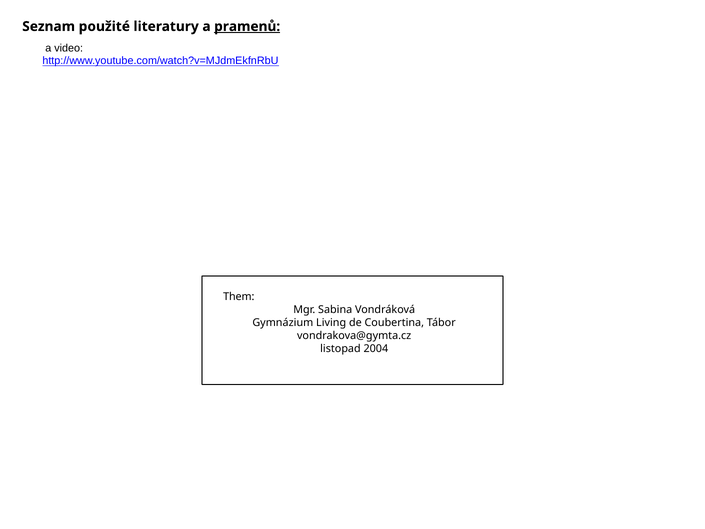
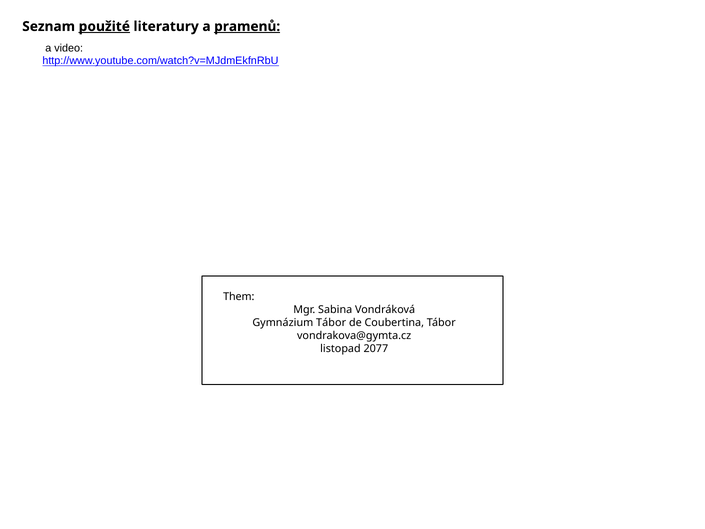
použité underline: none -> present (104, 26)
Gymnázium Living: Living -> Tábor (331, 323)
2004: 2004 -> 2077 (376, 349)
